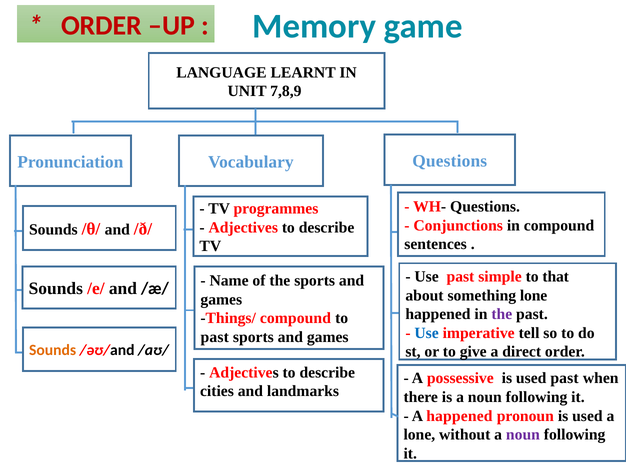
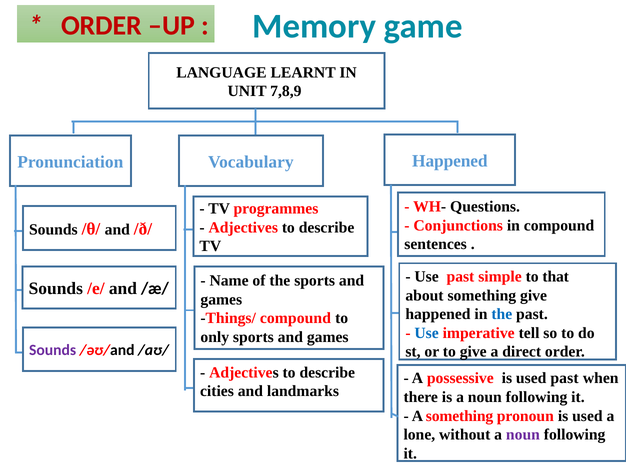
Vocabulary Questions: Questions -> Happened (450, 161)
something lone: lone -> give (534, 296)
the colour: purple -> blue (502, 315)
past: past -> only (215, 337)
Sounds colour: orange -> purple (53, 351)
A happened: happened -> something (460, 416)
